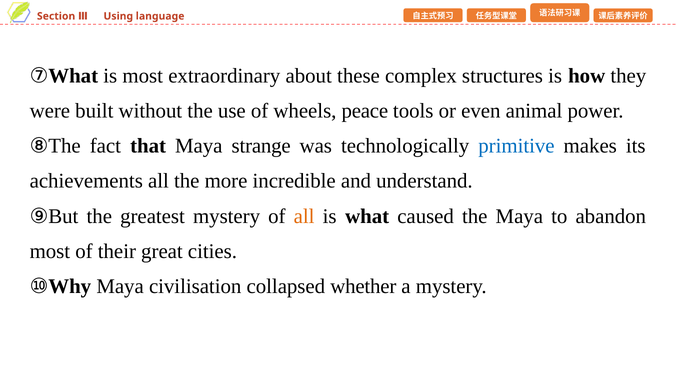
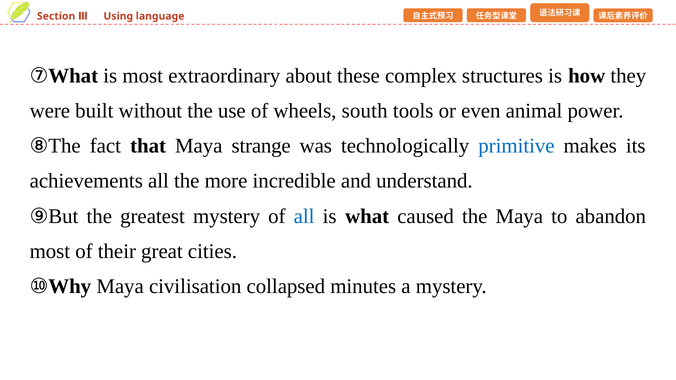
peace: peace -> south (365, 111)
all colour: orange -> blue (304, 216)
whether: whether -> minutes (363, 286)
